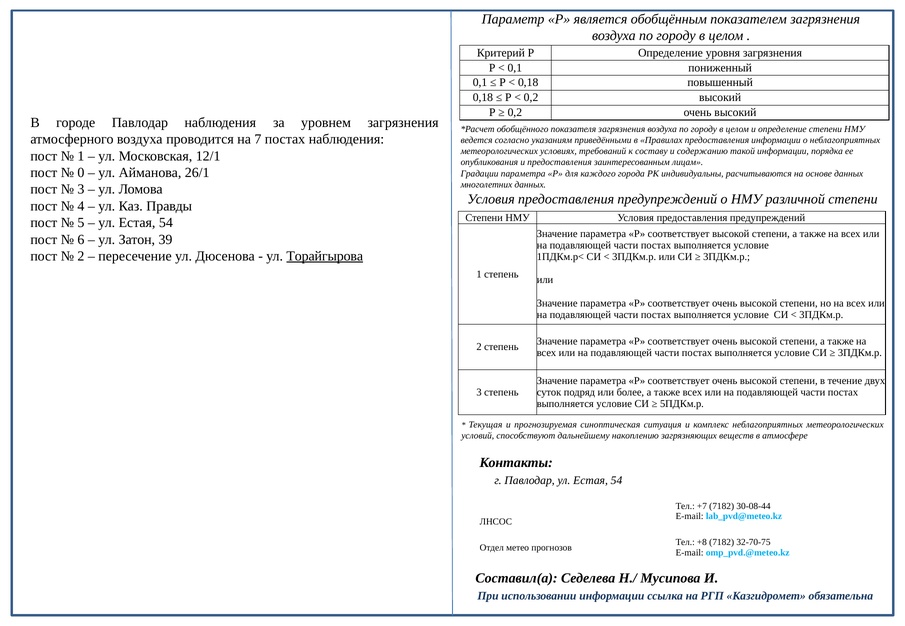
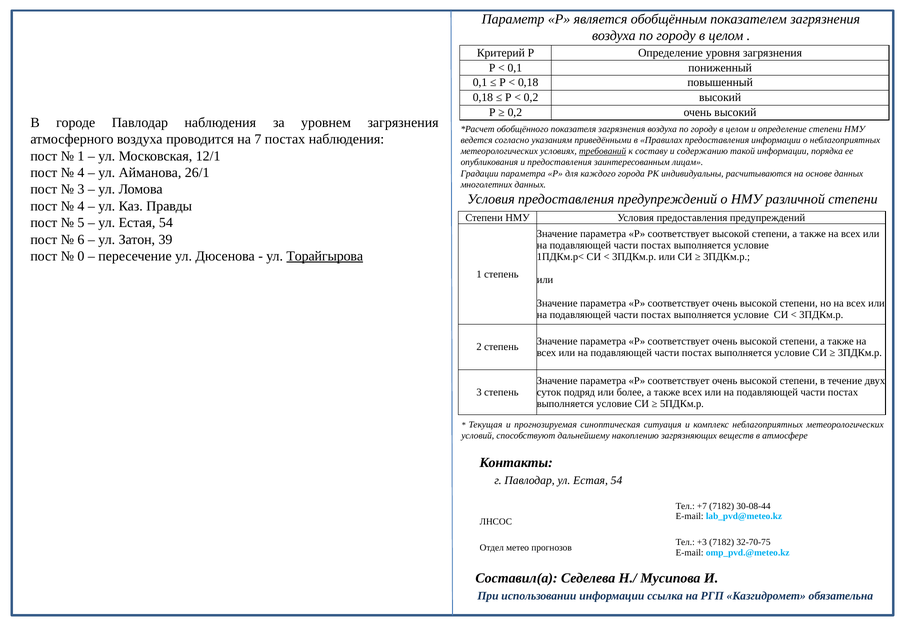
требований underline: none -> present (603, 151)
0: 0 -> 4 (81, 173)
2: 2 -> 0 (81, 256)
+8: +8 -> +3 (702, 543)
